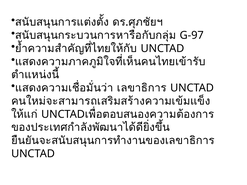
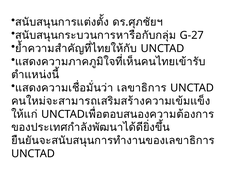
G-97: G-97 -> G-27 (192, 35)
